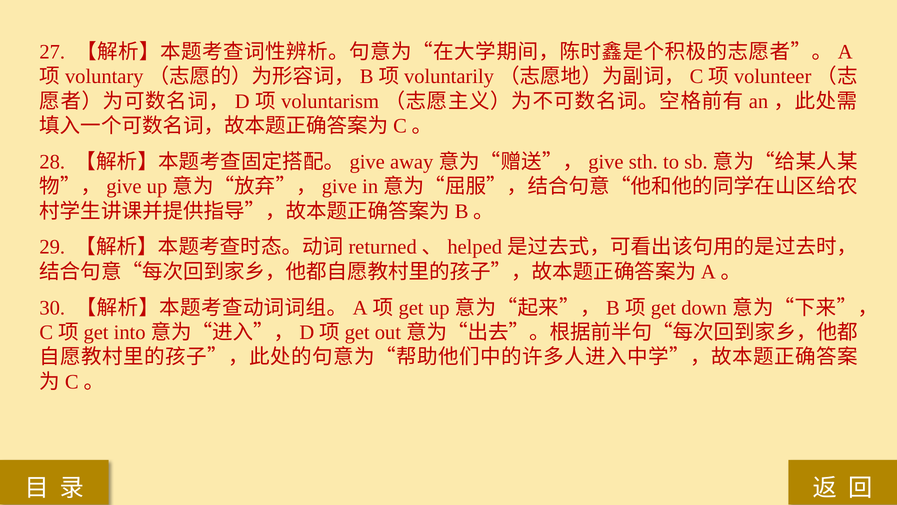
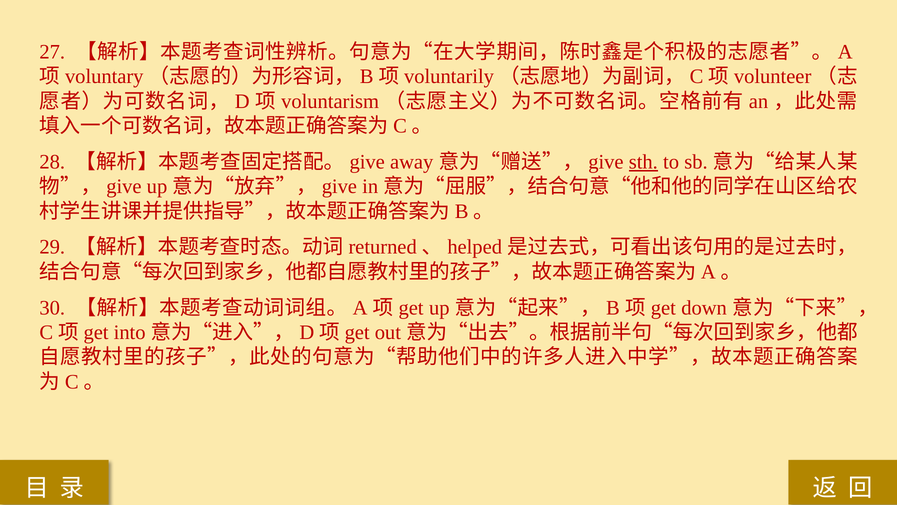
sth underline: none -> present (643, 162)
